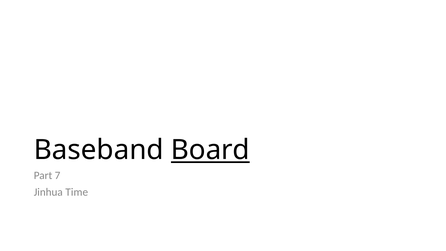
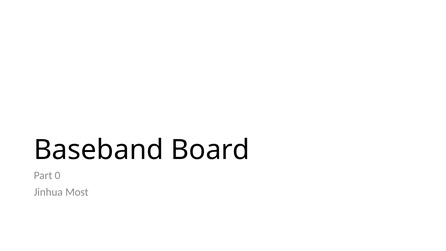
Board underline: present -> none (210, 150)
7: 7 -> 0 (58, 176)
Time: Time -> Most (77, 192)
